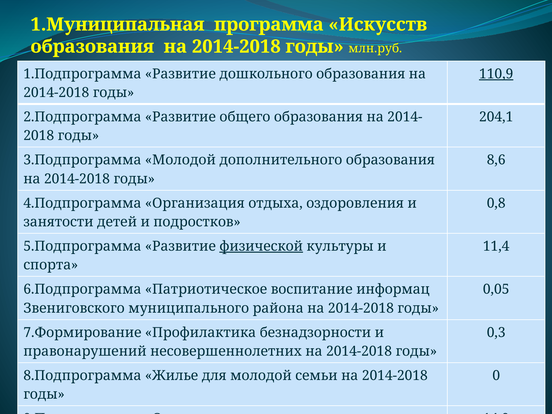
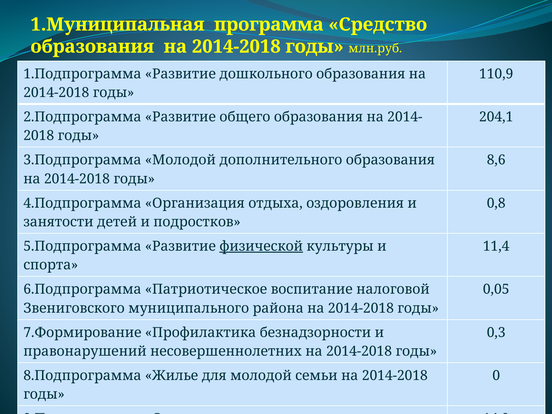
Искусств: Искусств -> Средство (378, 25)
110,9 underline: present -> none (496, 74)
информац: информац -> налоговой (393, 289)
